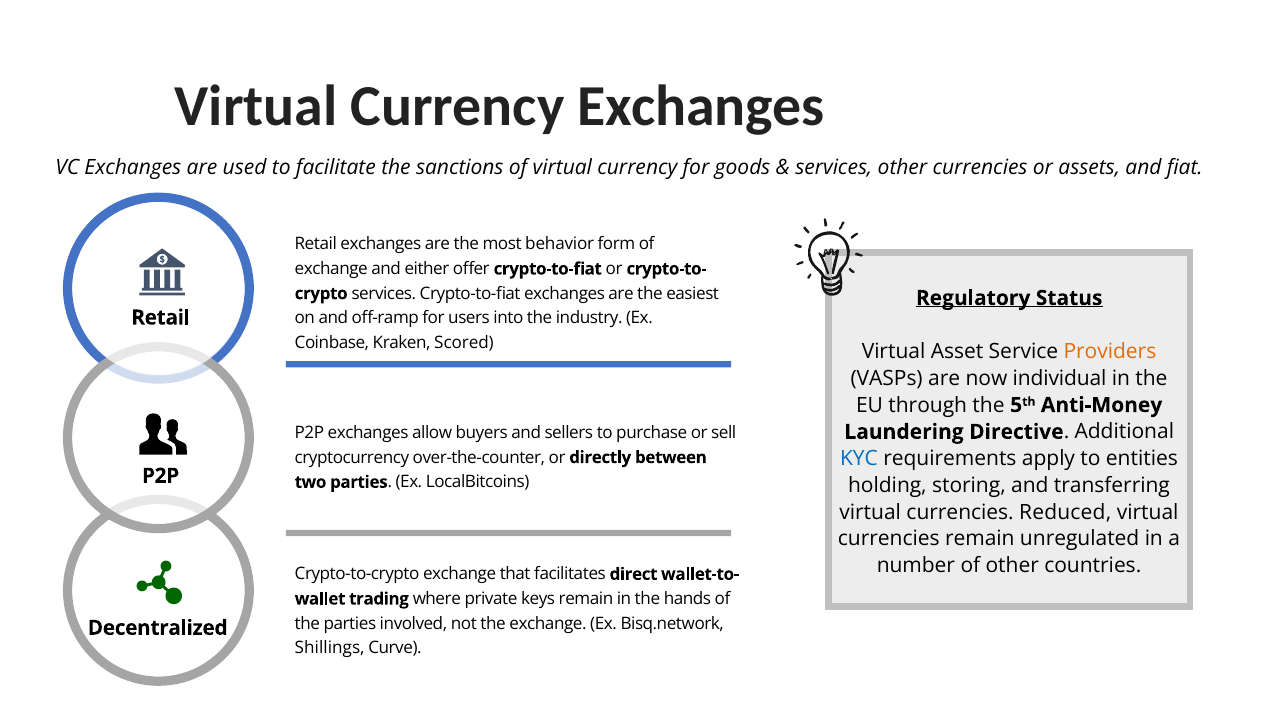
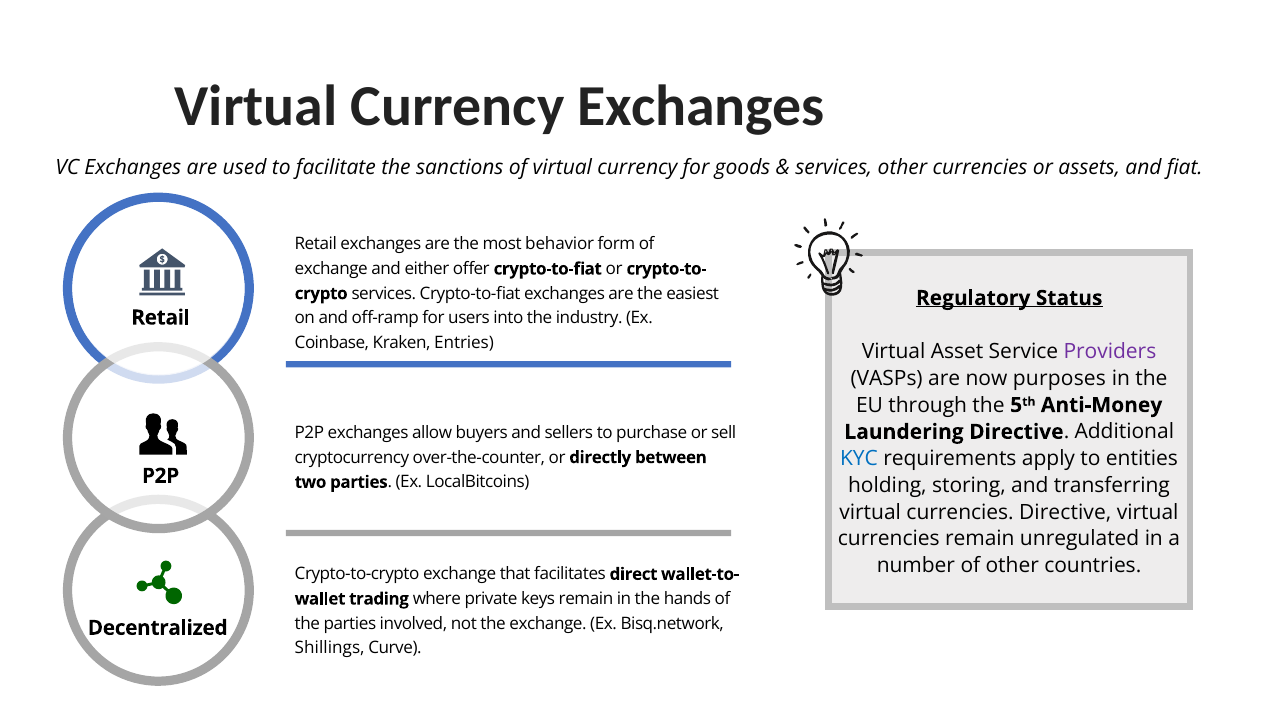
Scored: Scored -> Entries (464, 343)
Providers colour: orange -> purple (1110, 351)
individual: individual -> purposes (1059, 378)
currencies Reduced: Reduced -> Directive (1065, 512)
